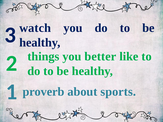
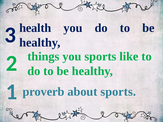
watch: watch -> health (35, 28)
you better: better -> sports (100, 57)
